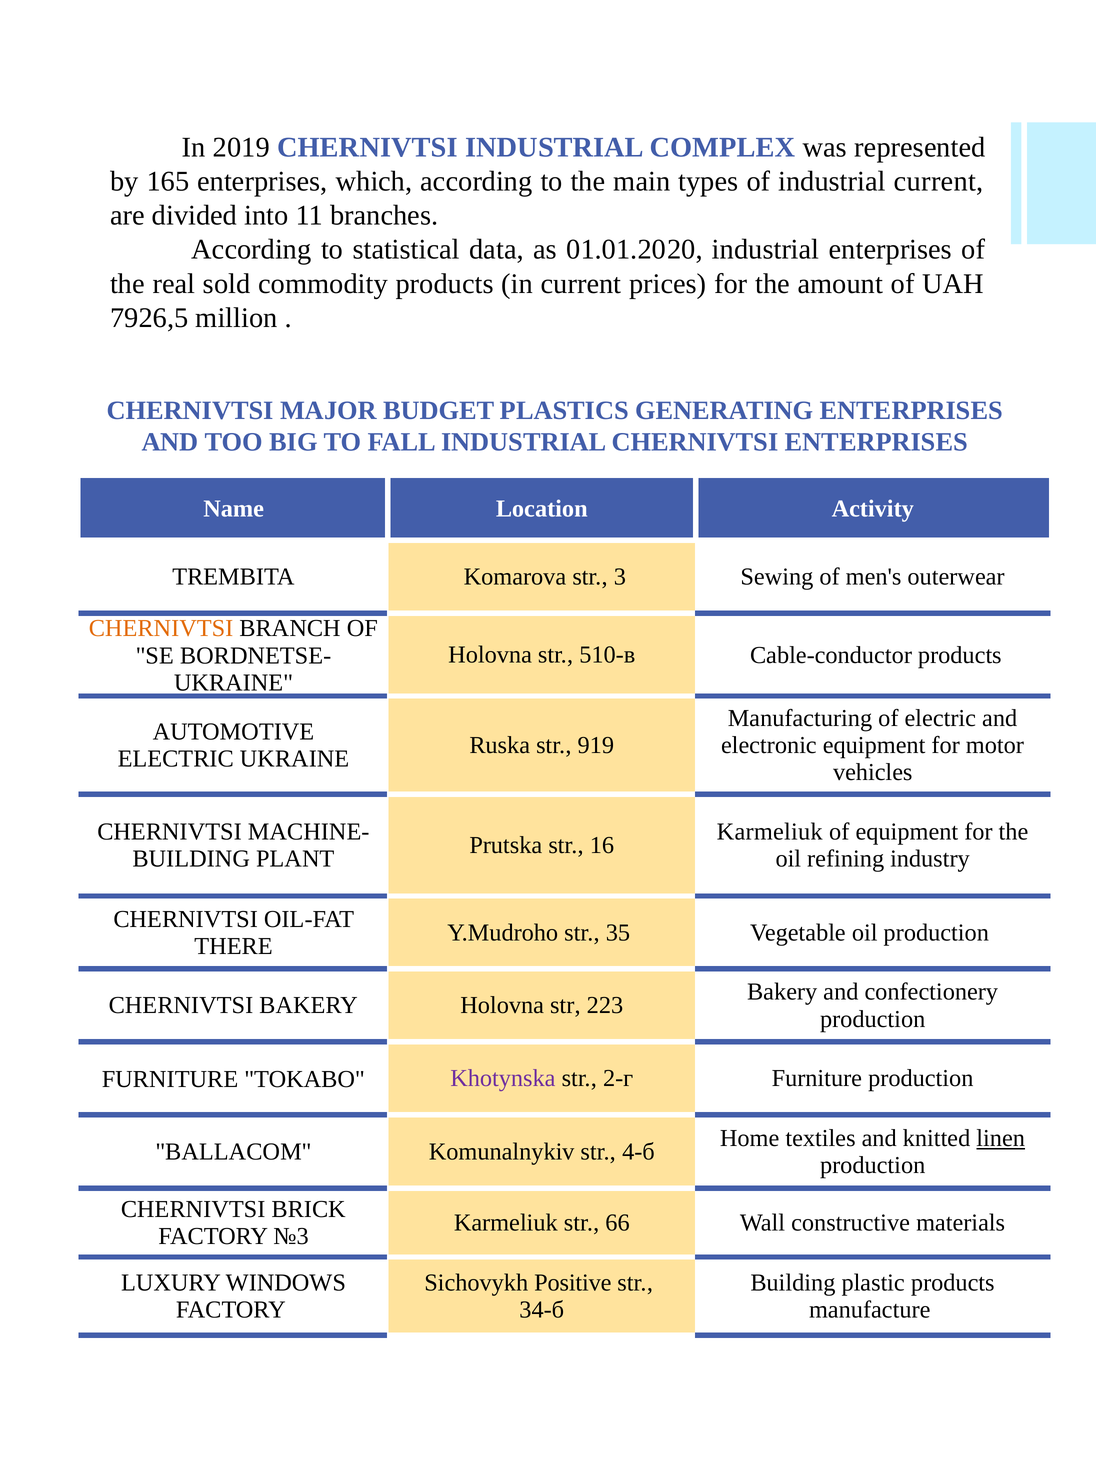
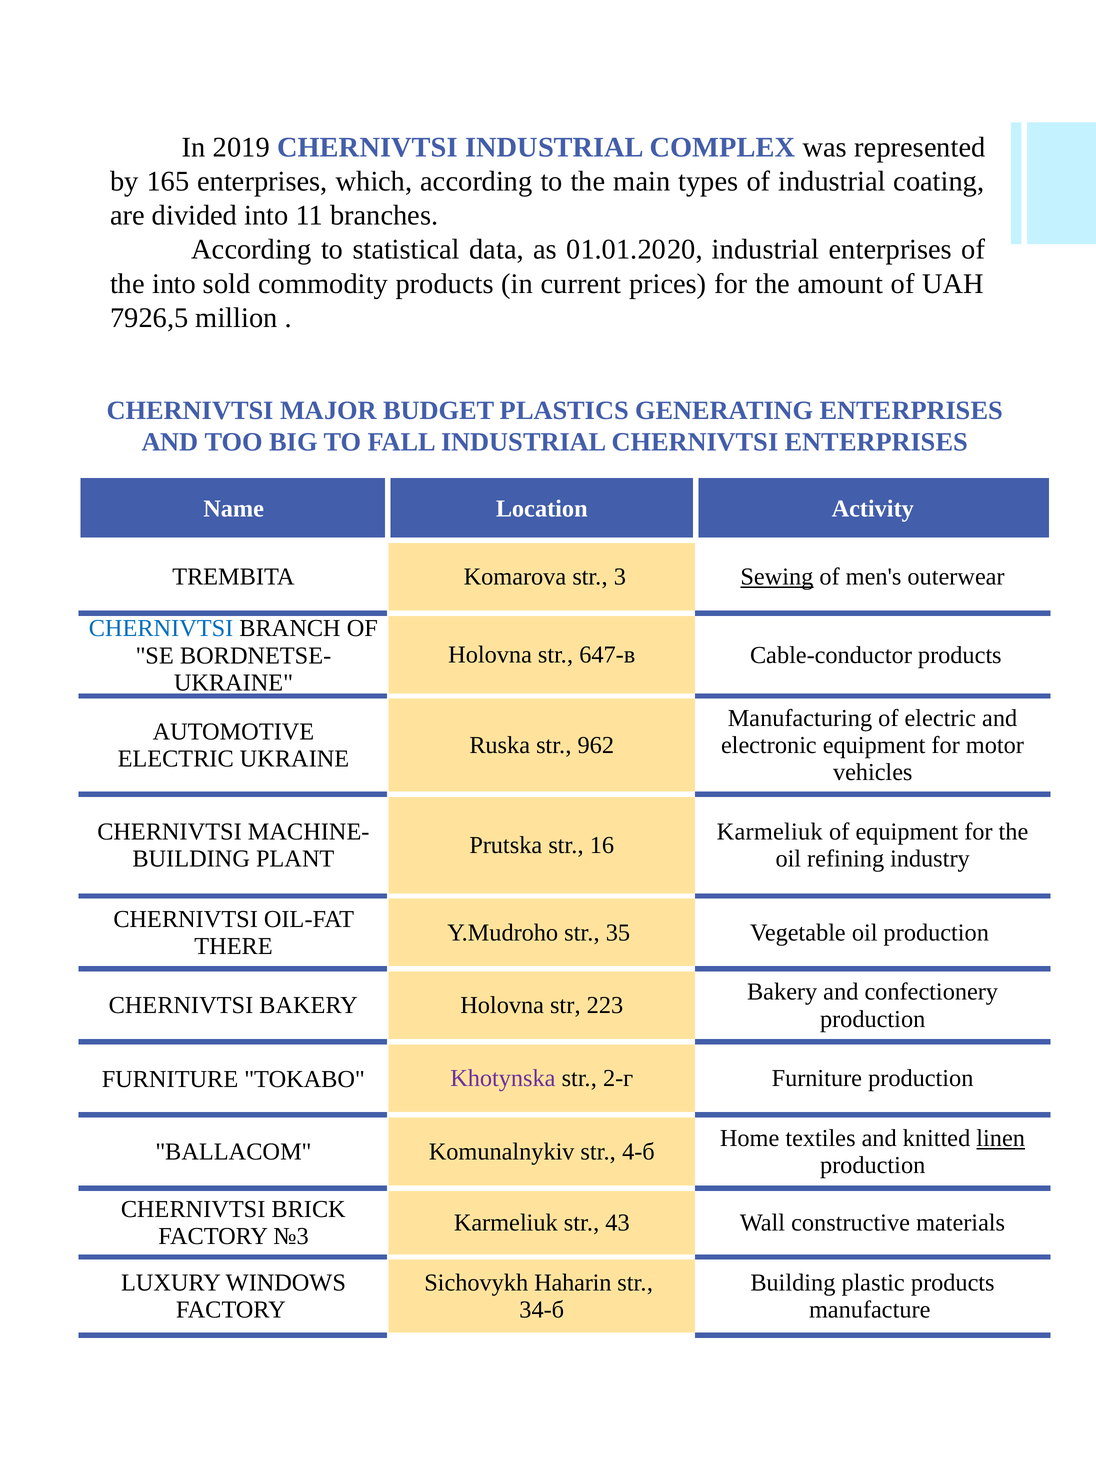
industrial current: current -> coating (939, 181)
the real: real -> into (174, 284)
Sewing underline: none -> present (777, 577)
CHERNIVTSI colour: orange -> blue (161, 628)
510-в: 510-в -> 647-в (607, 654)
919: 919 -> 962 (596, 745)
66: 66 -> 43 (618, 1222)
Positive: Positive -> Haharin (573, 1282)
